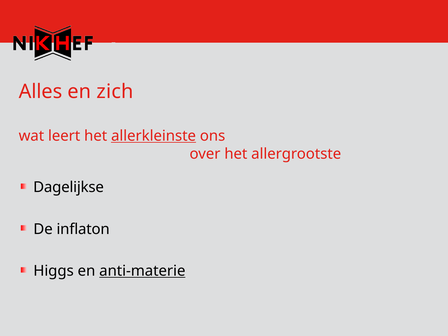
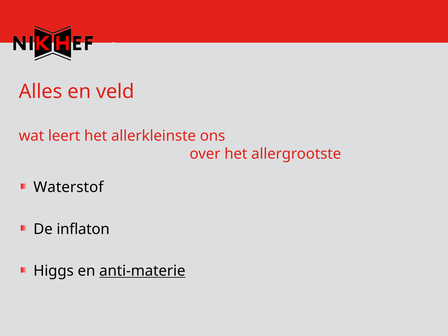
zich: zich -> veld (115, 91)
allerkleinste underline: present -> none (154, 136)
Dagelijkse: Dagelijkse -> Waterstof (68, 187)
